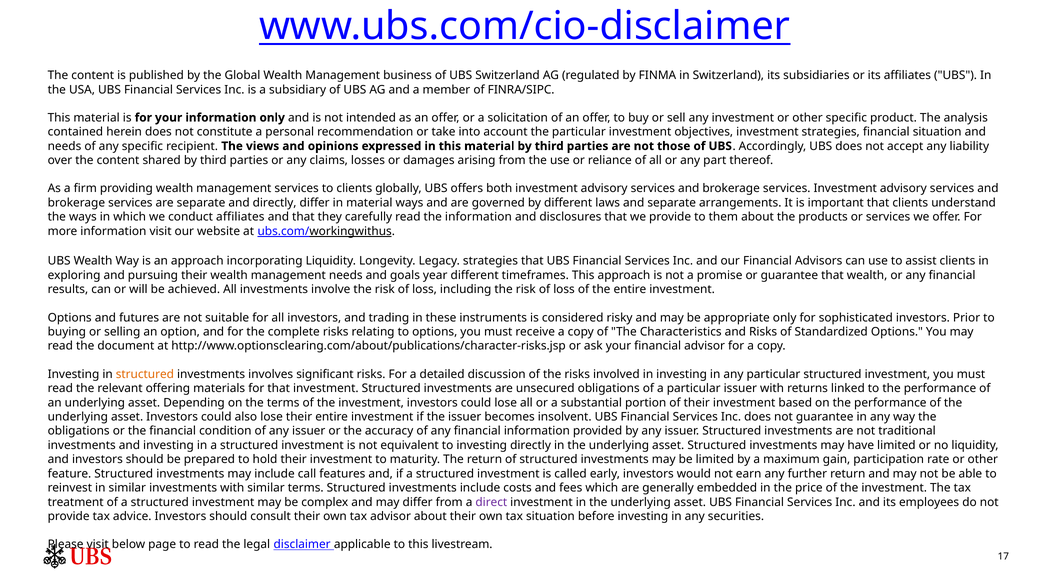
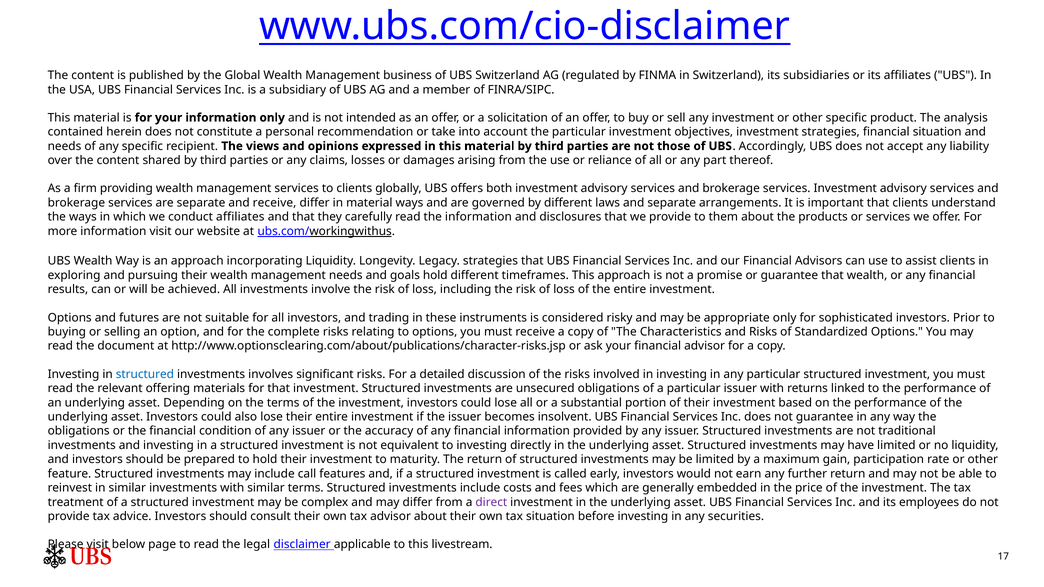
and directly: directly -> receive (275, 203)
goals year: year -> hold (435, 276)
structured colour: orange -> blue (145, 374)
